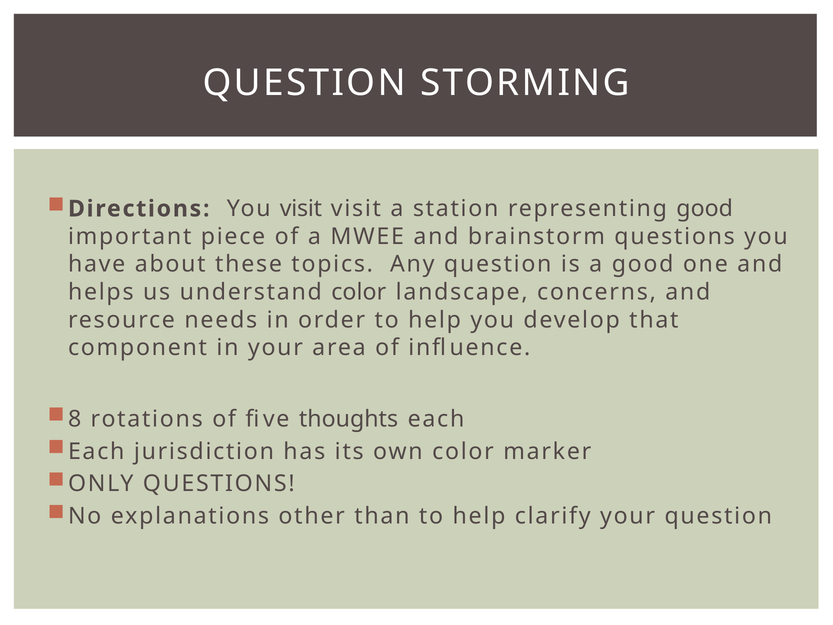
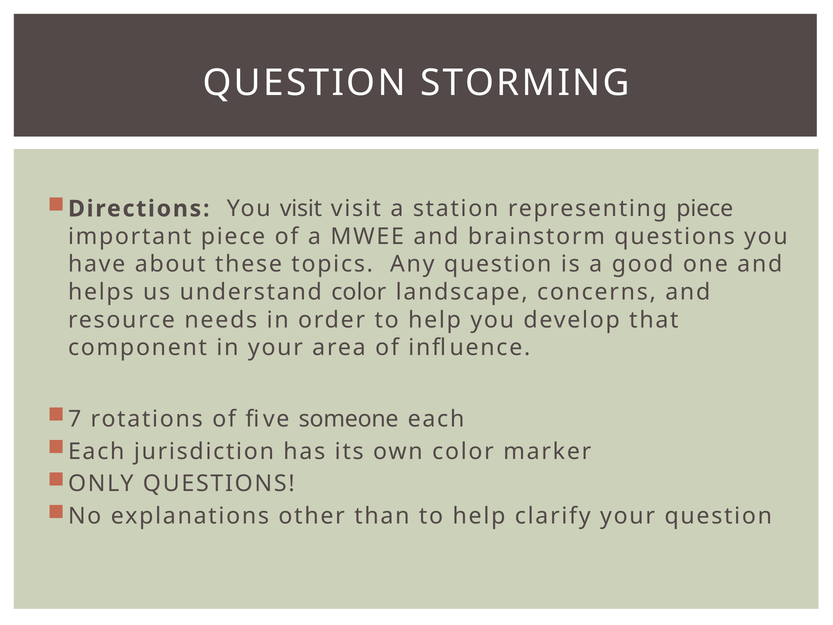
representing good: good -> piece (705, 209)
8: 8 -> 7 (75, 419)
thoughts: thoughts -> someone (349, 419)
